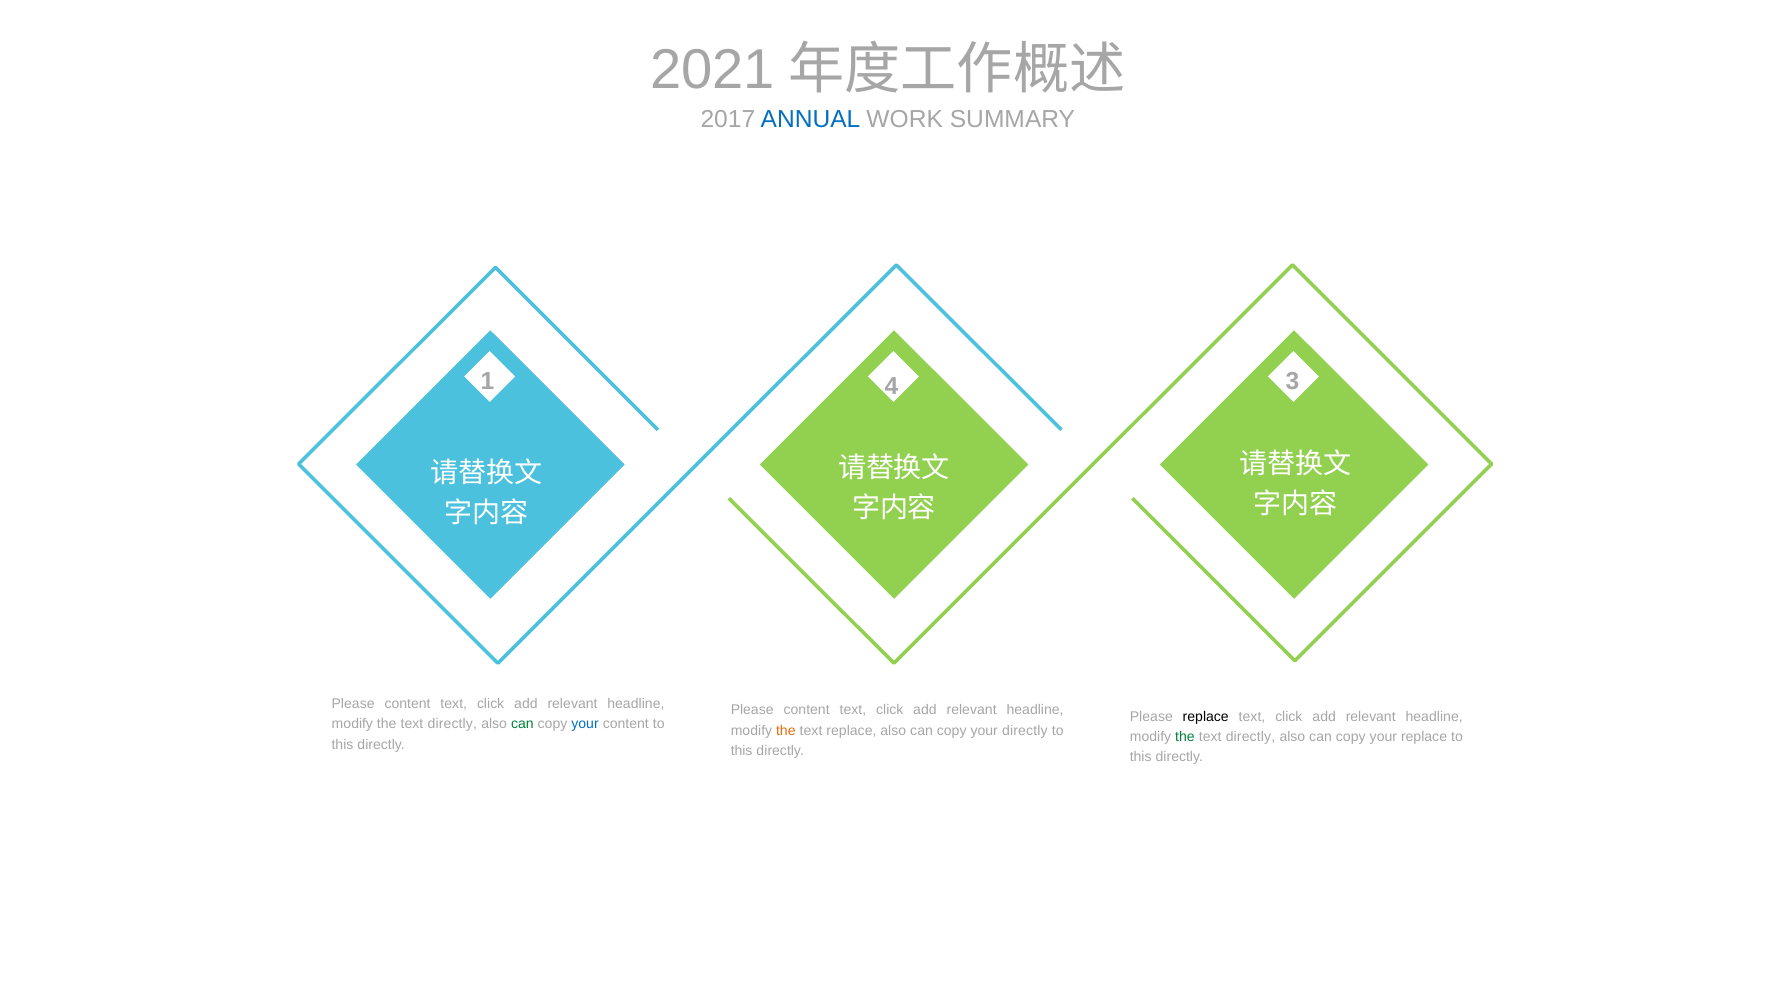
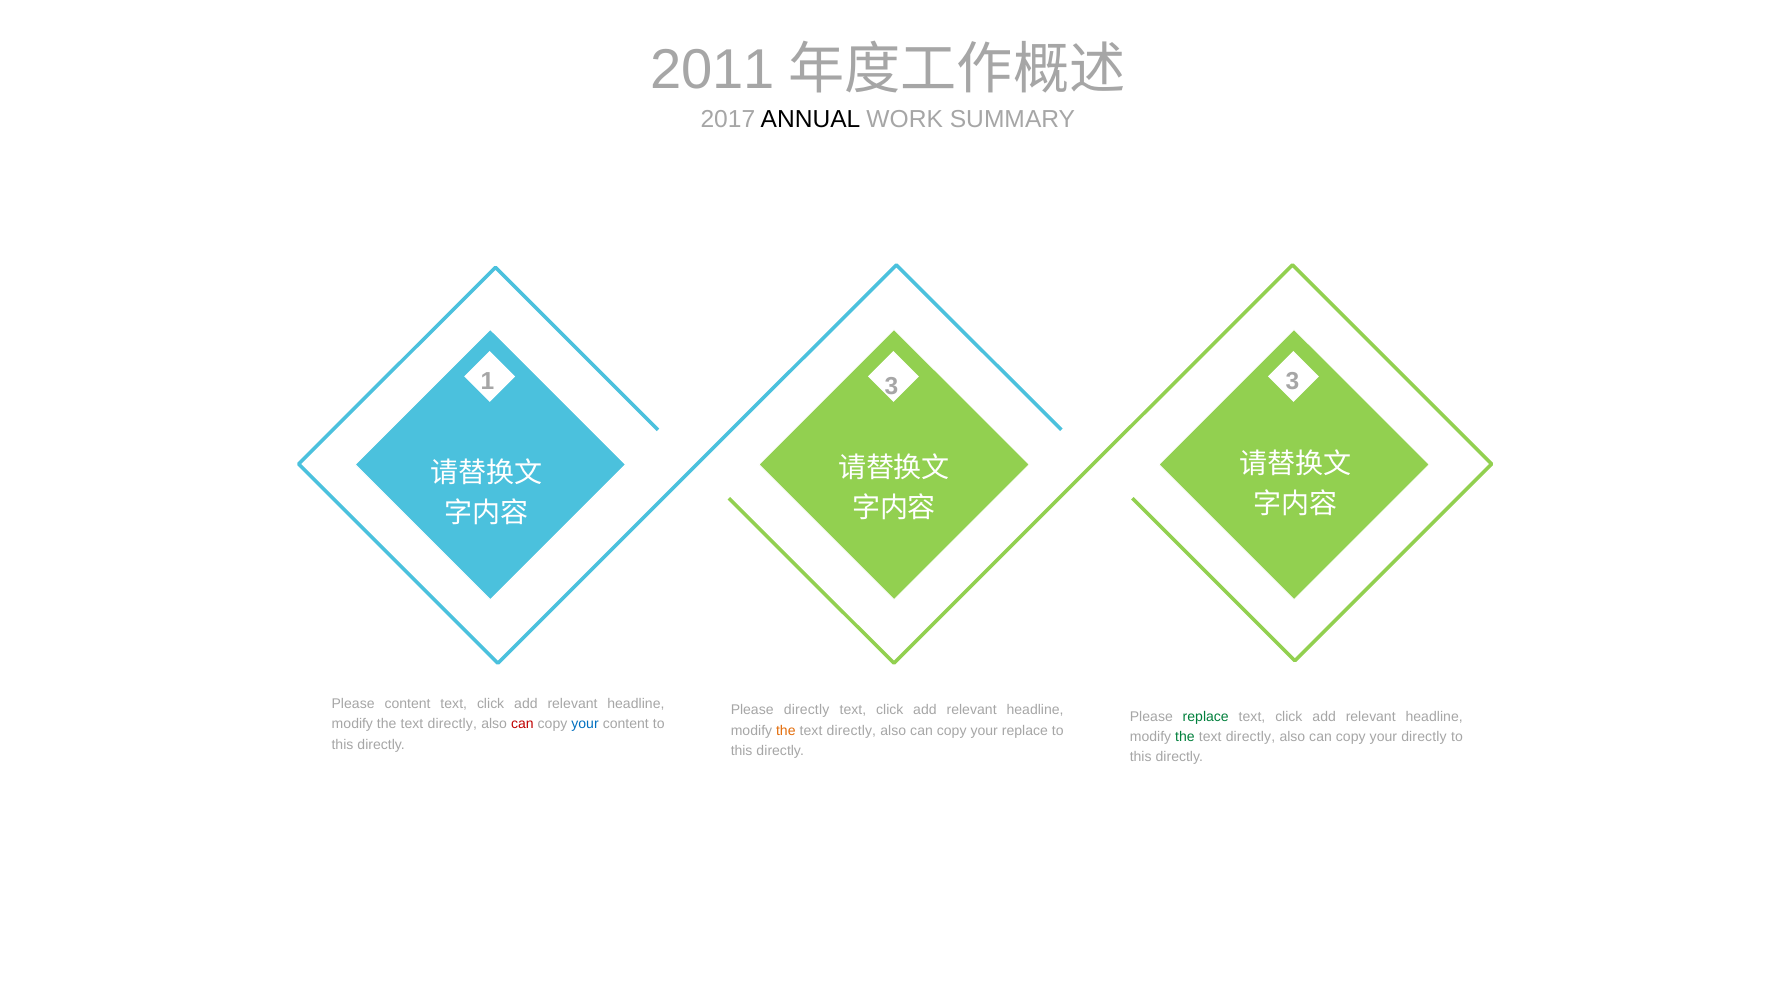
2021: 2021 -> 2011 (713, 70)
ANNUAL colour: blue -> black (811, 119)
1 4: 4 -> 3 (891, 386)
content: content -> directly (807, 710)
replace colour: black -> green (1206, 716)
can colour: green -> red (522, 724)
replace: replace -> directly (851, 730)
your directly: directly -> replace (1025, 730)
your replace: replace -> directly (1424, 737)
